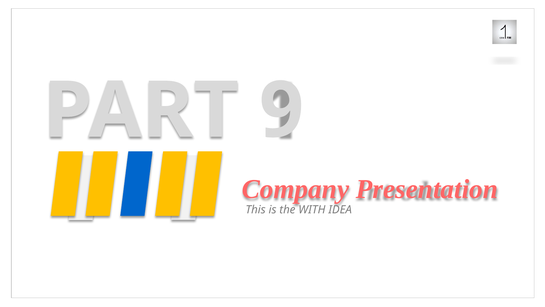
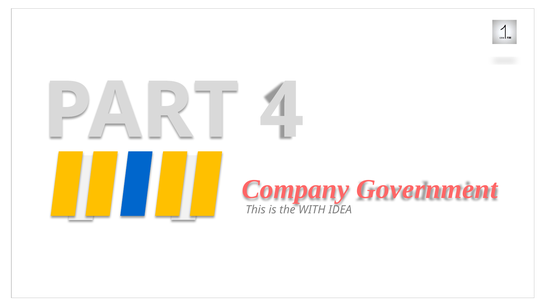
9: 9 -> 4 (282, 111)
Presentation: Presentation -> Government (427, 189)
